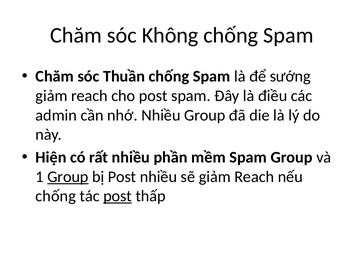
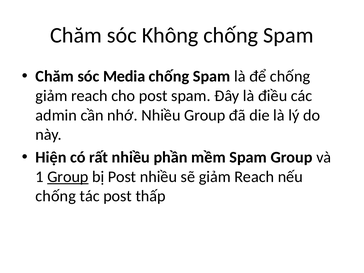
Thuần: Thuần -> Media (124, 76)
để sướng: sướng -> chống (290, 76)
post underline: present -> none (118, 196)
